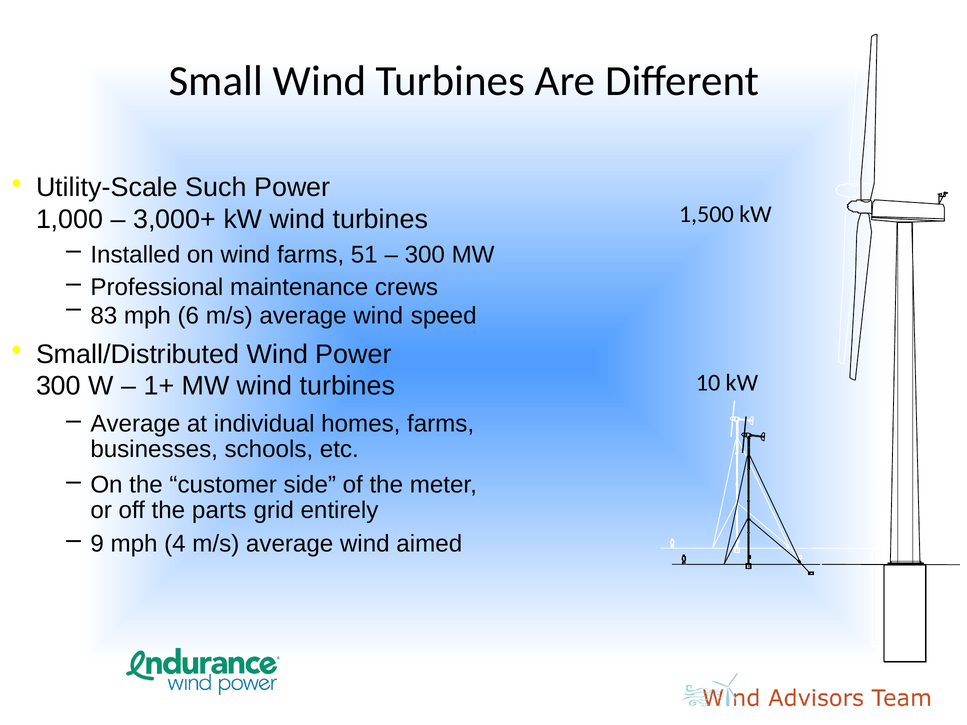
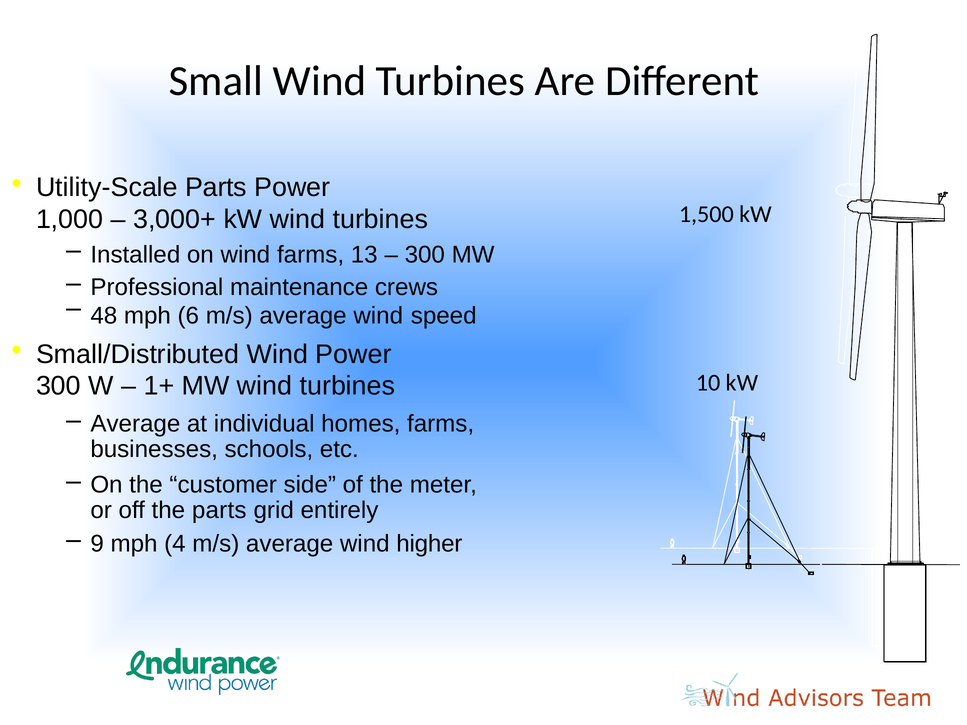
Utility-Scale Such: Such -> Parts (216, 188)
51: 51 -> 13 (364, 255)
83: 83 -> 48 (104, 316)
aimed: aimed -> higher (429, 544)
